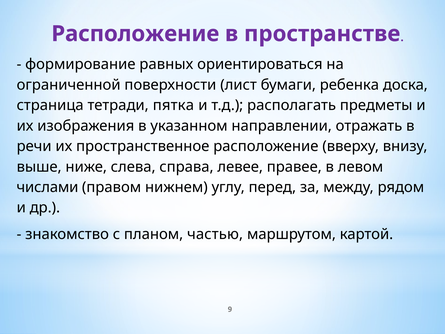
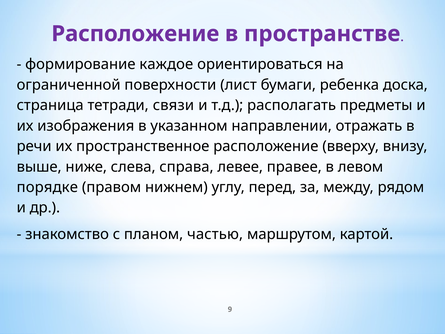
равных: равных -> каждое (166, 64)
пятка: пятка -> связи (173, 105)
числами: числами -> порядке (47, 187)
